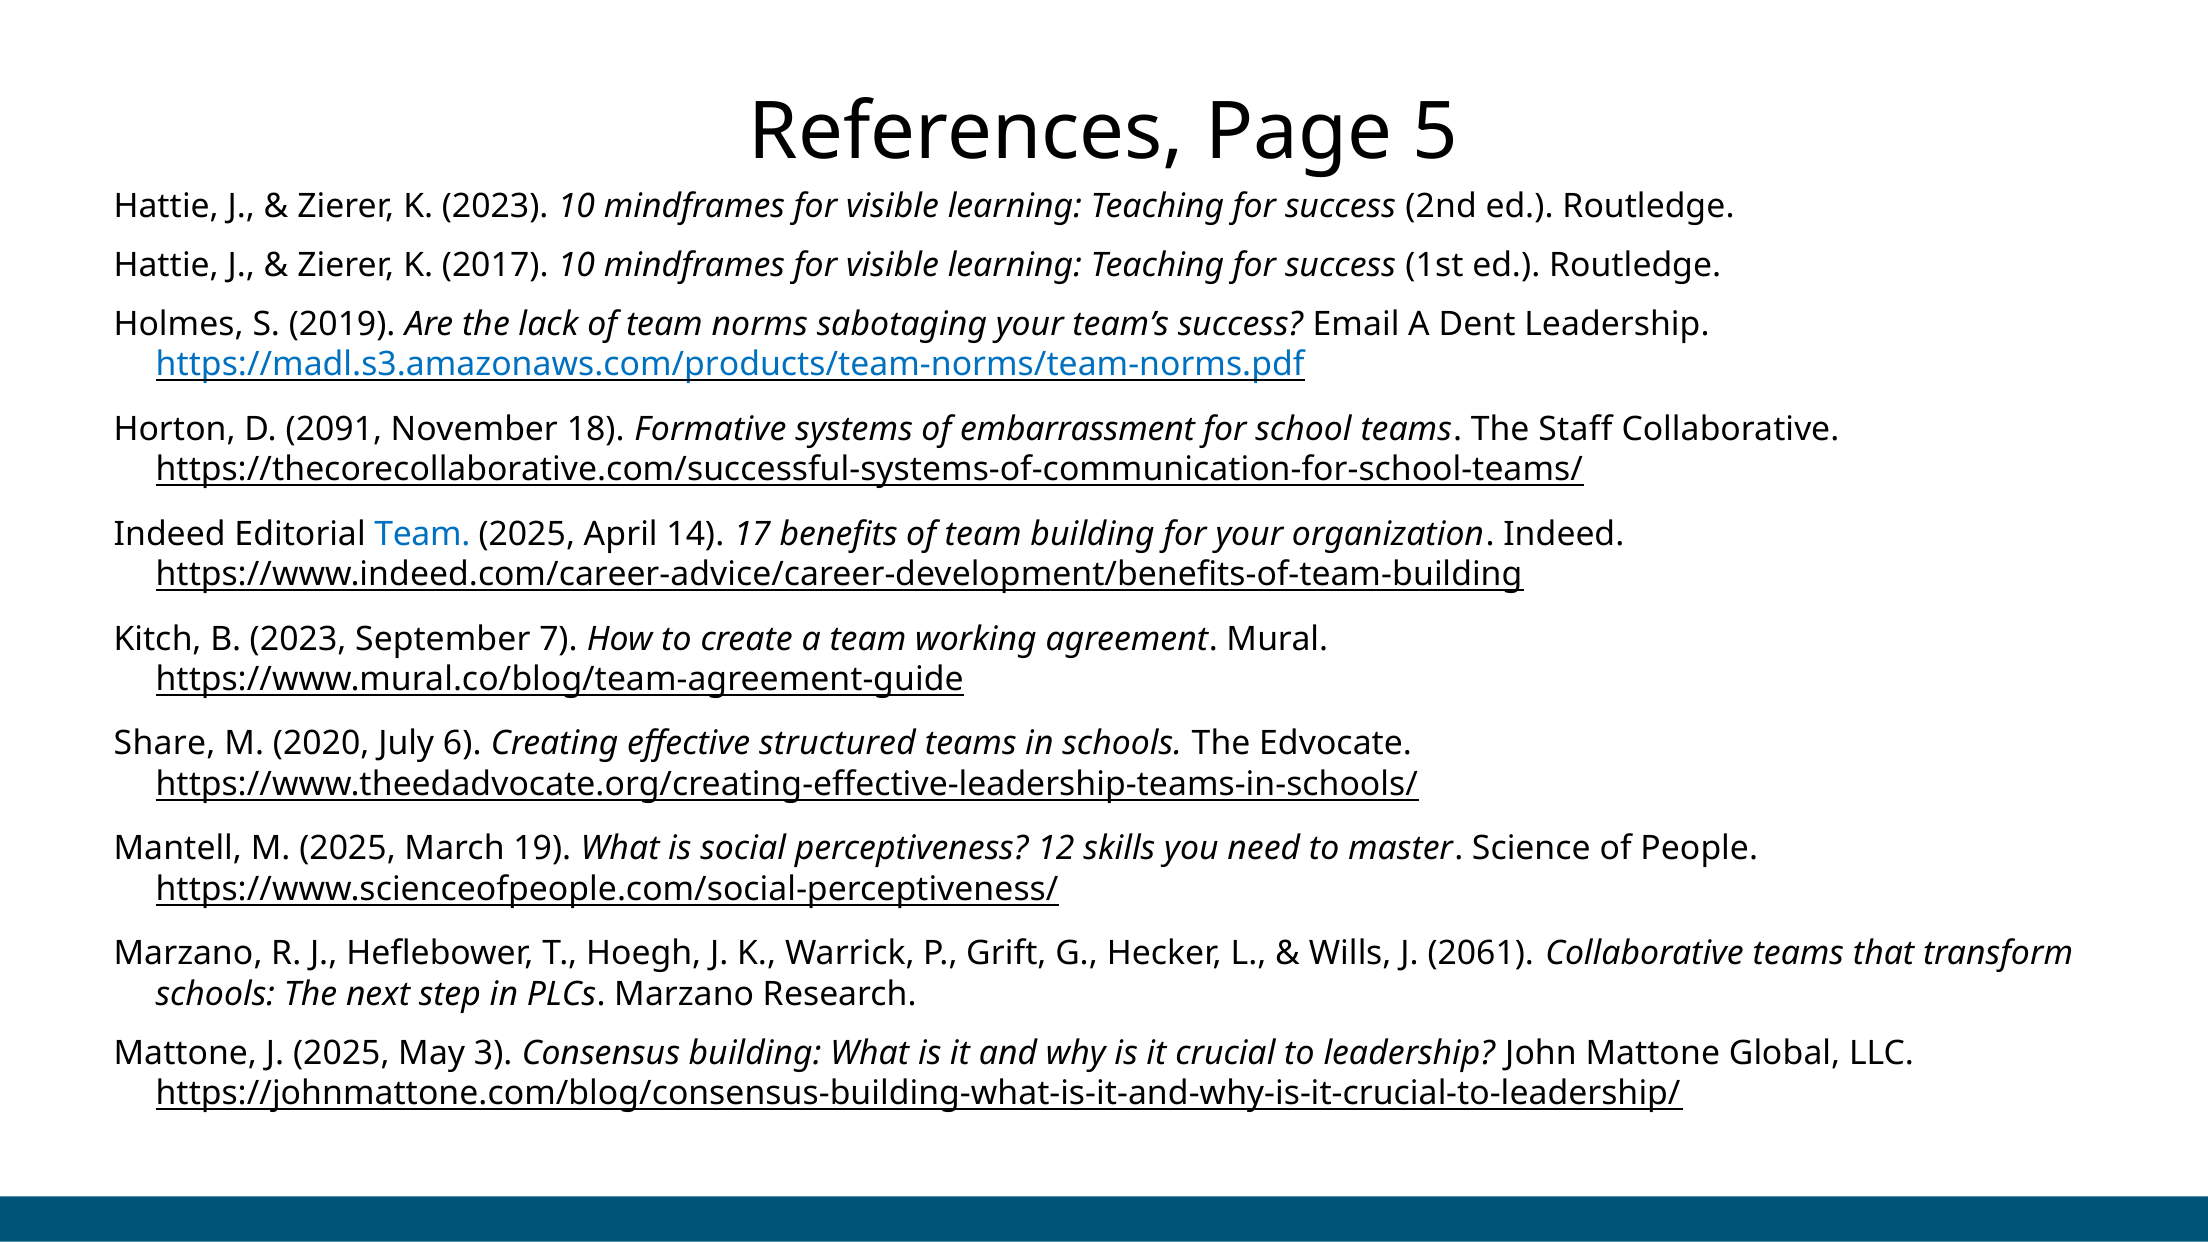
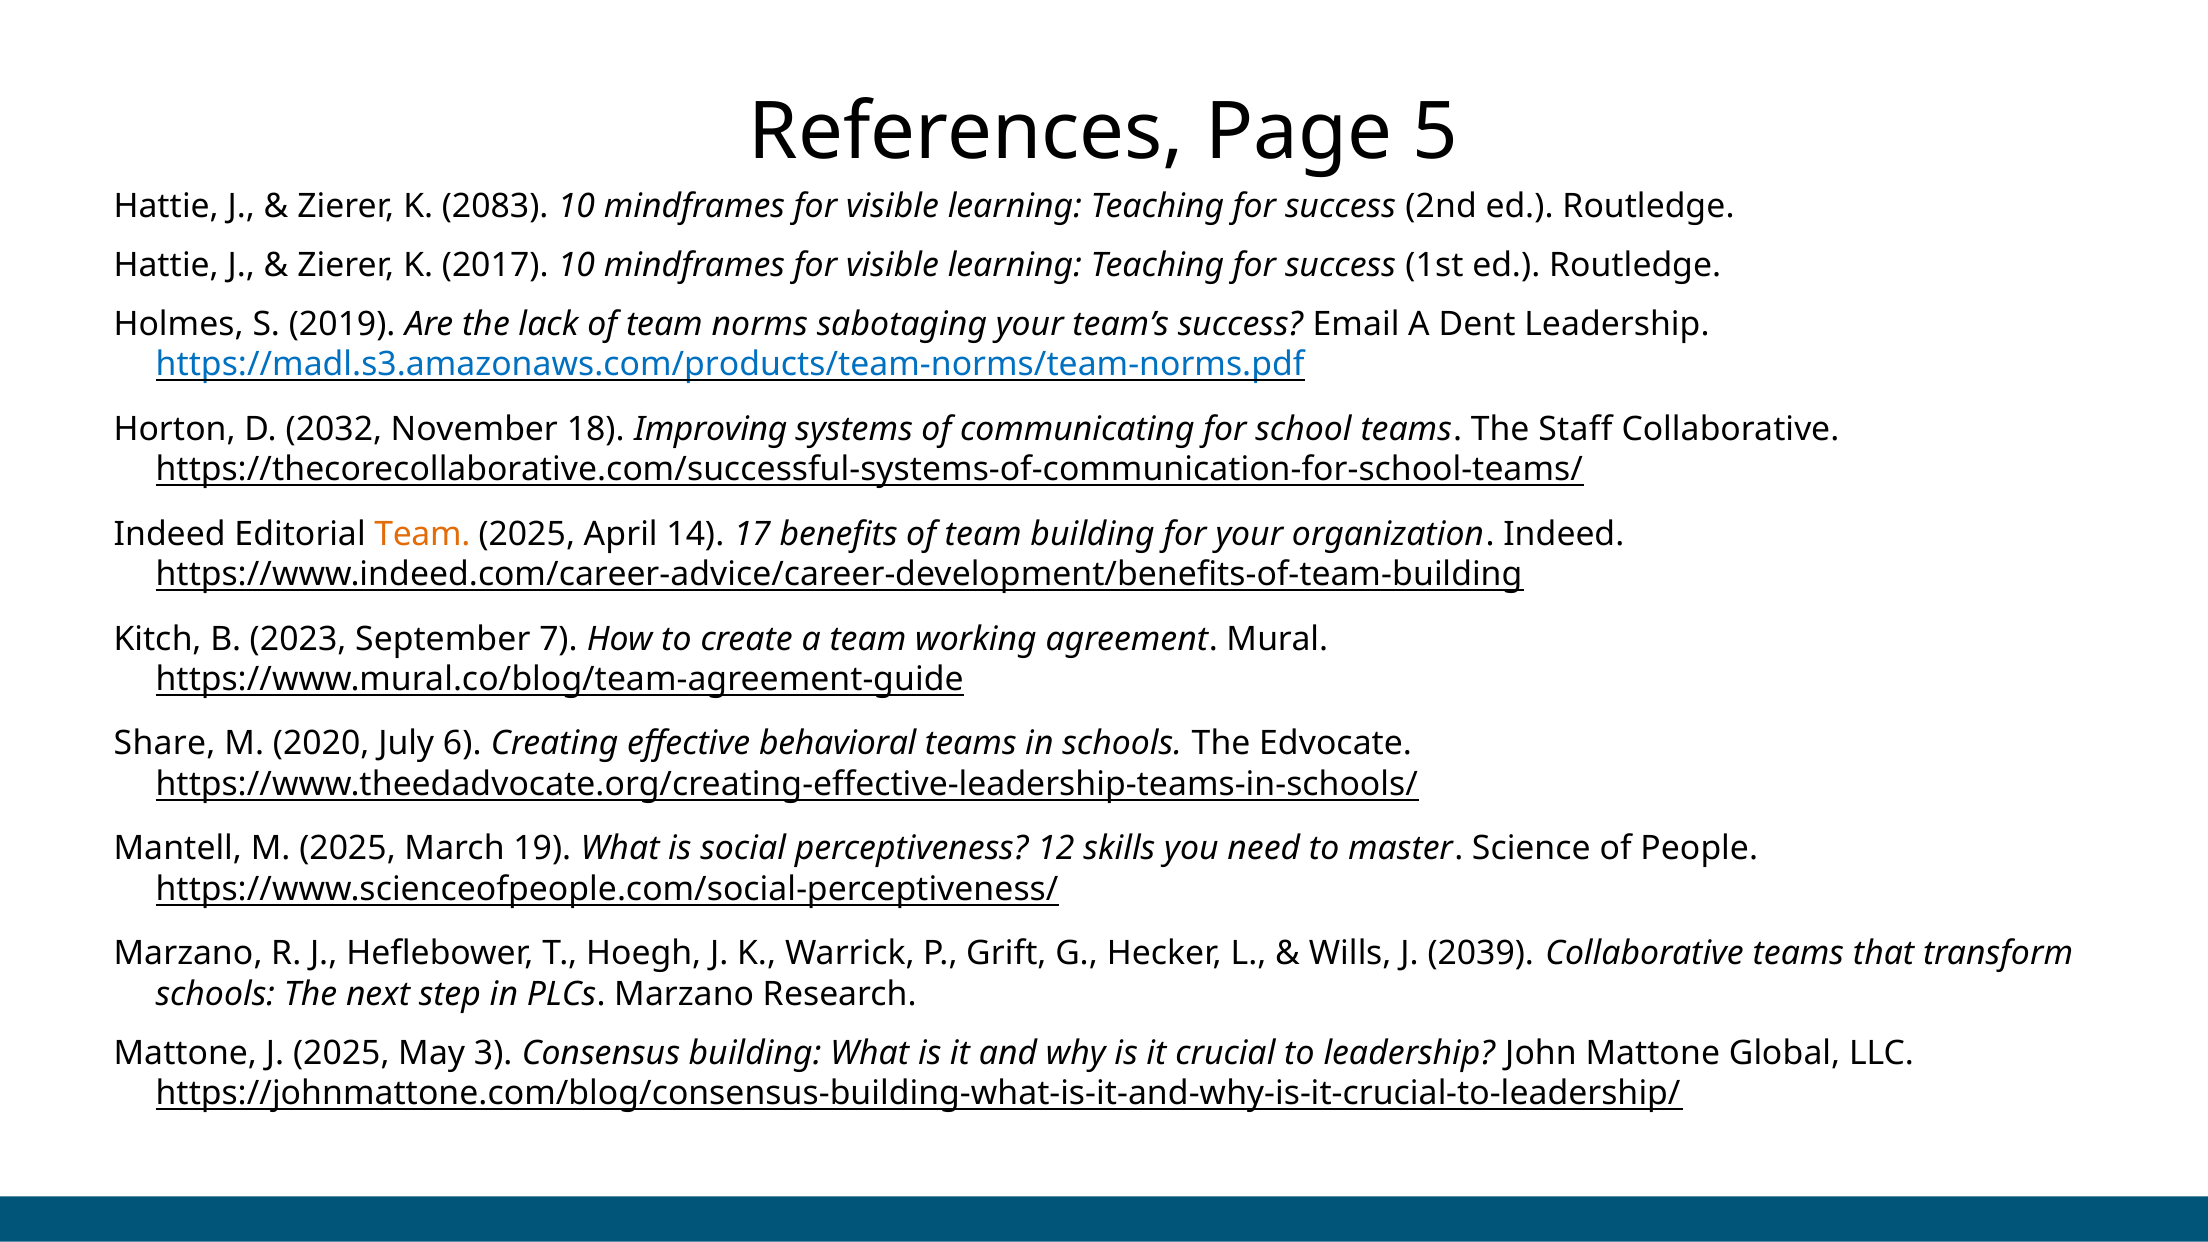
K 2023: 2023 -> 2083 (495, 206)
2091: 2091 -> 2032 (334, 429)
Formative: Formative -> Improving (711, 429)
embarrassment: embarrassment -> communicating (1077, 429)
Team colour: blue -> orange (422, 534)
structured: structured -> behavioral (838, 744)
2061: 2061 -> 2039 (1481, 954)
